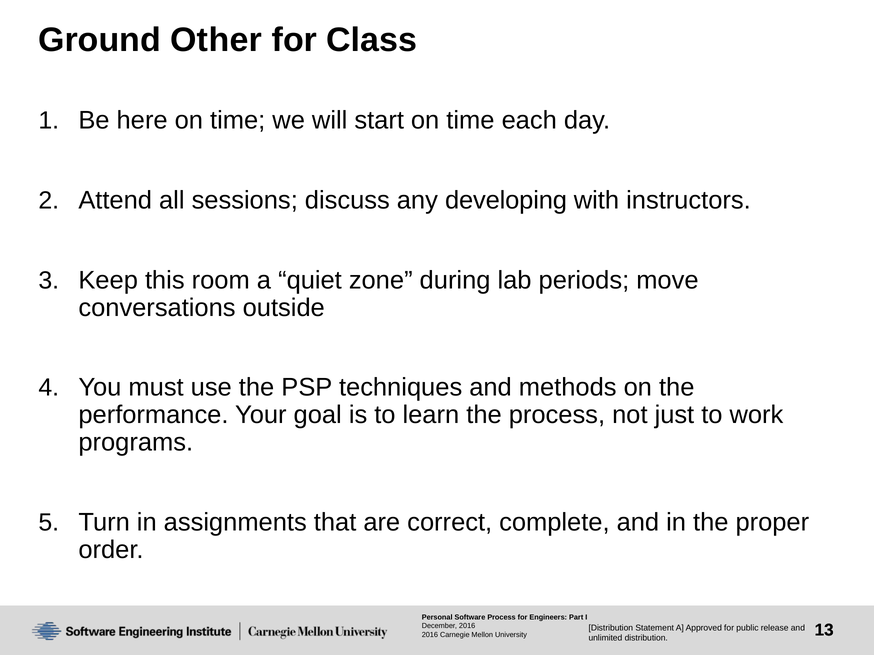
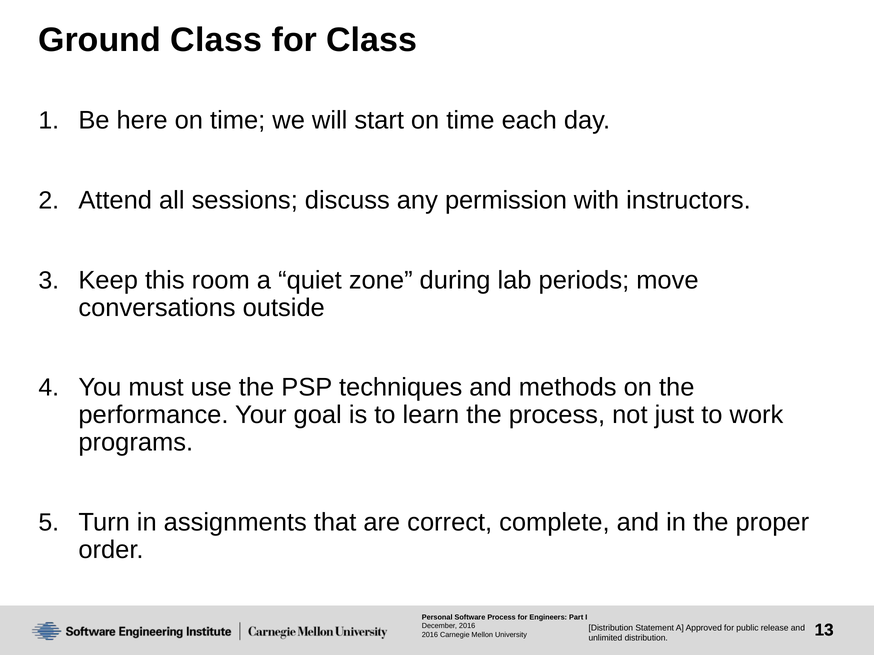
Ground Other: Other -> Class (216, 40)
developing: developing -> permission (506, 200)
